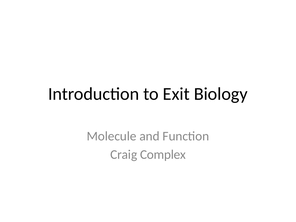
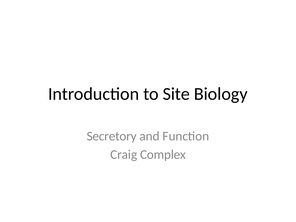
Exit: Exit -> Site (176, 94)
Molecule: Molecule -> Secretory (112, 136)
